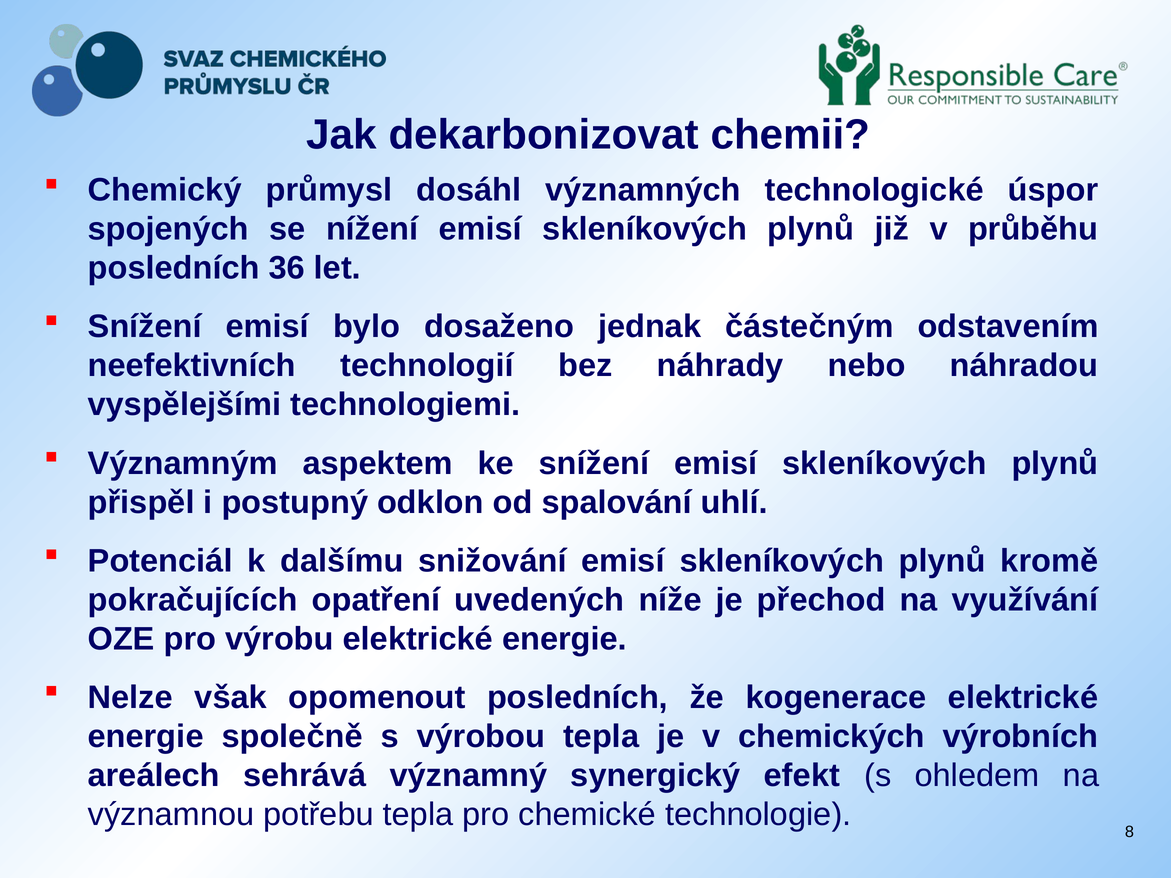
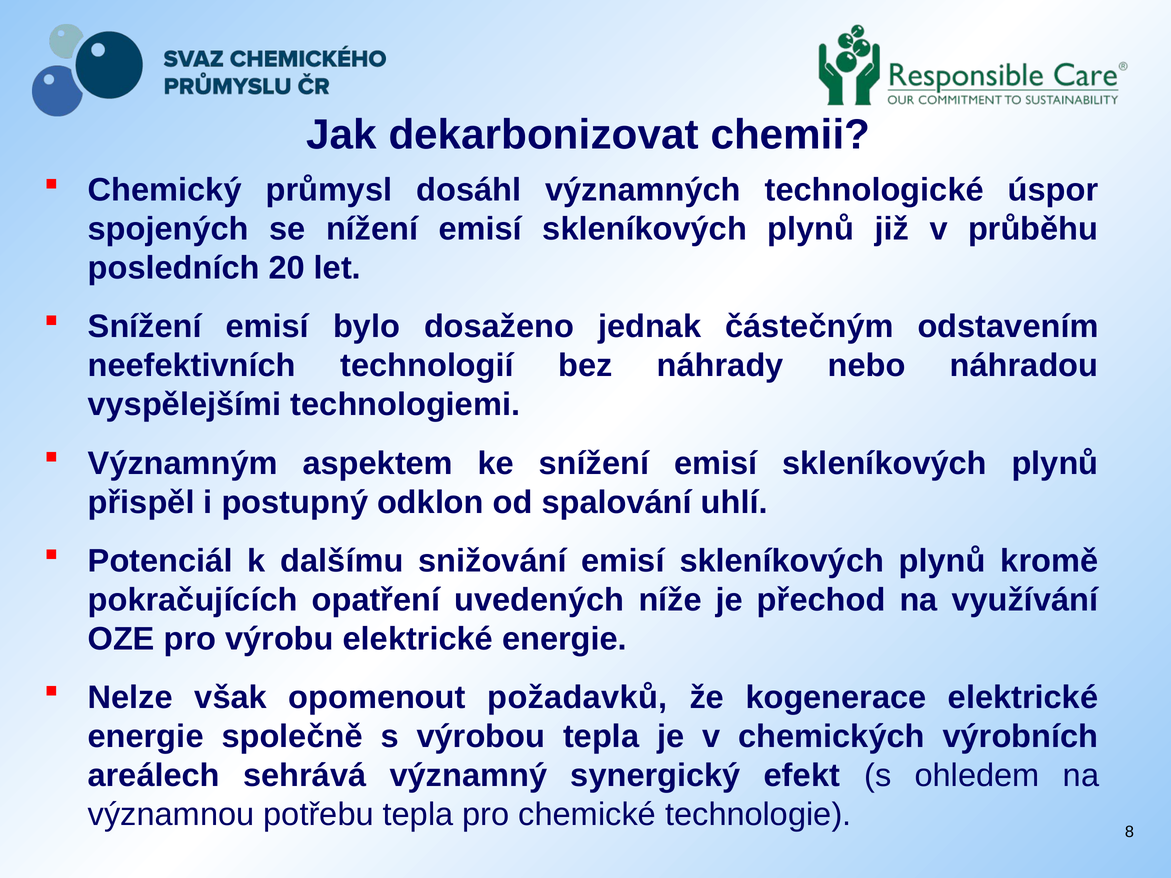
36: 36 -> 20 (287, 268)
opomenout posledních: posledních -> požadavků (577, 698)
